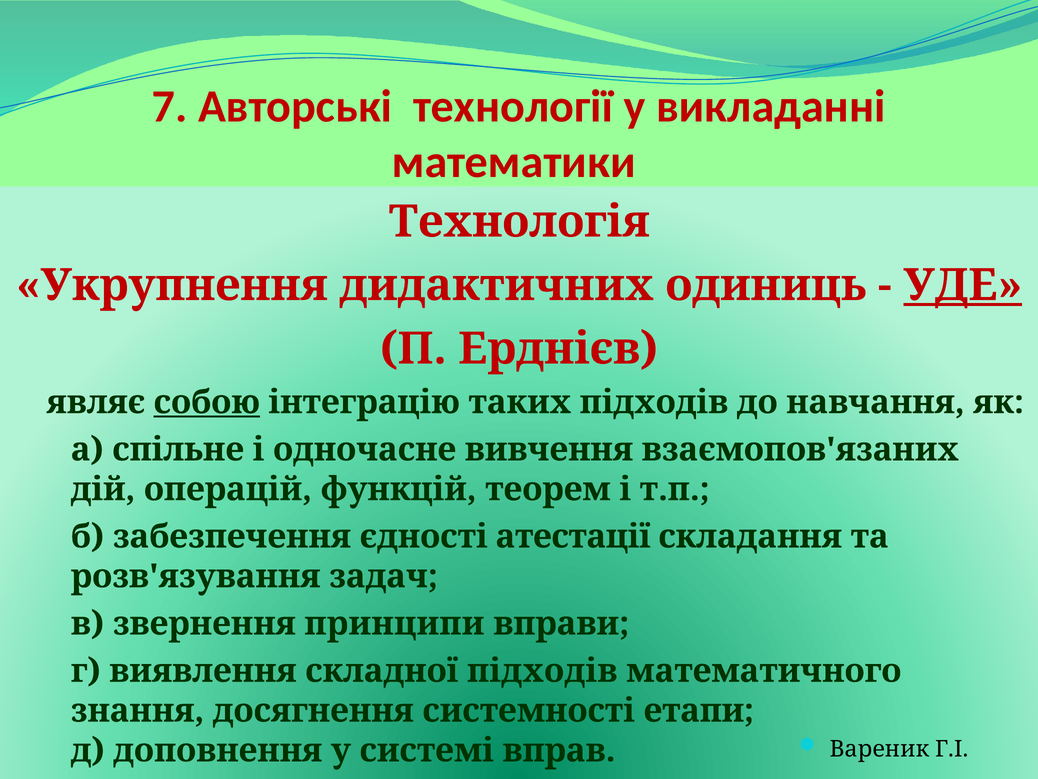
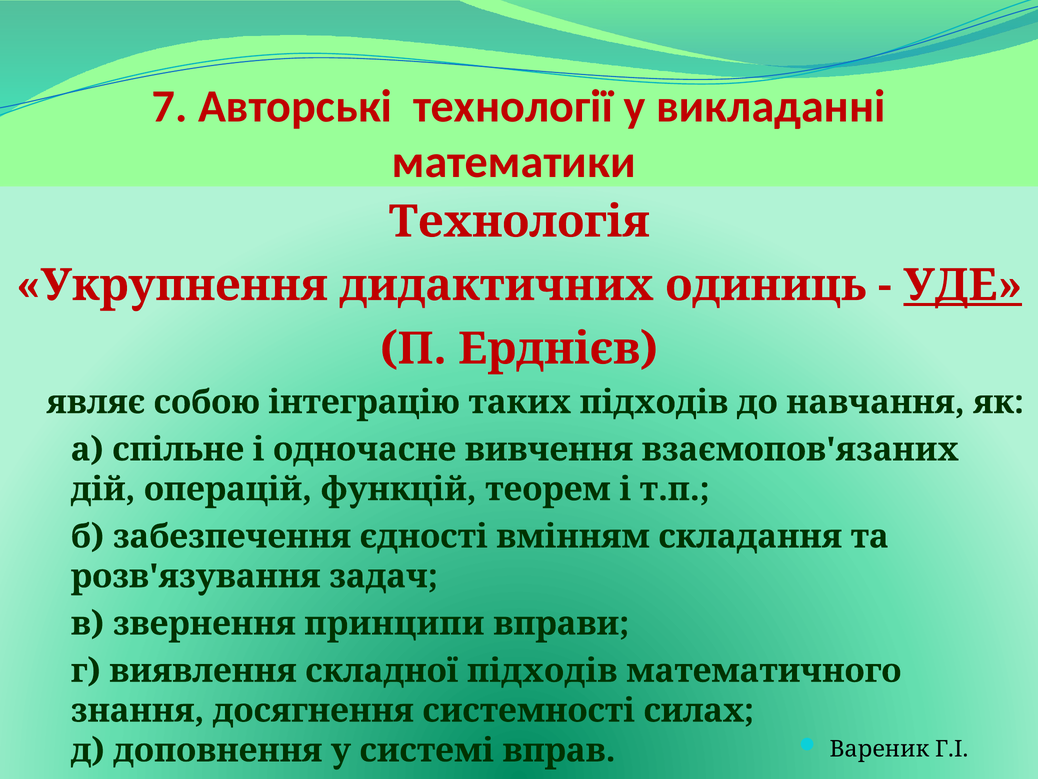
собою underline: present -> none (207, 402)
атестації: атестації -> вмінням (573, 536)
етапи: етапи -> силах (699, 710)
